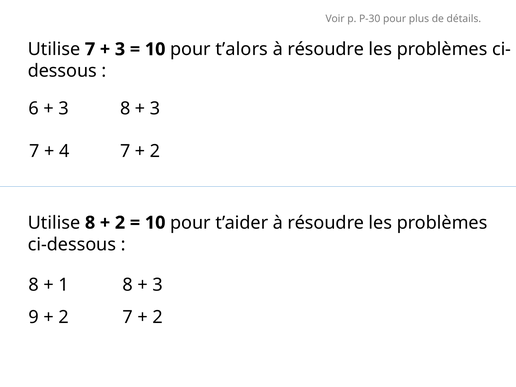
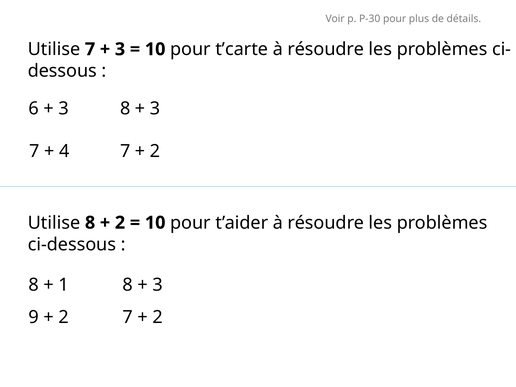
t’alors: t’alors -> t’carte (242, 49)
